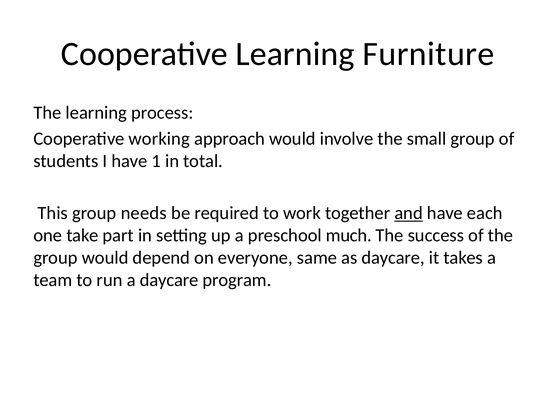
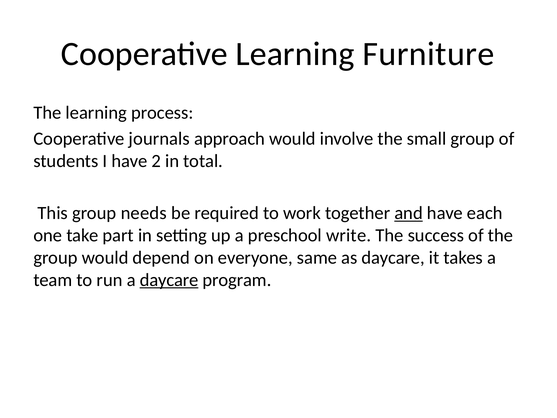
working: working -> journals (159, 139)
1: 1 -> 2 (156, 161)
much: much -> write (349, 235)
daycare underline: none -> present (169, 280)
